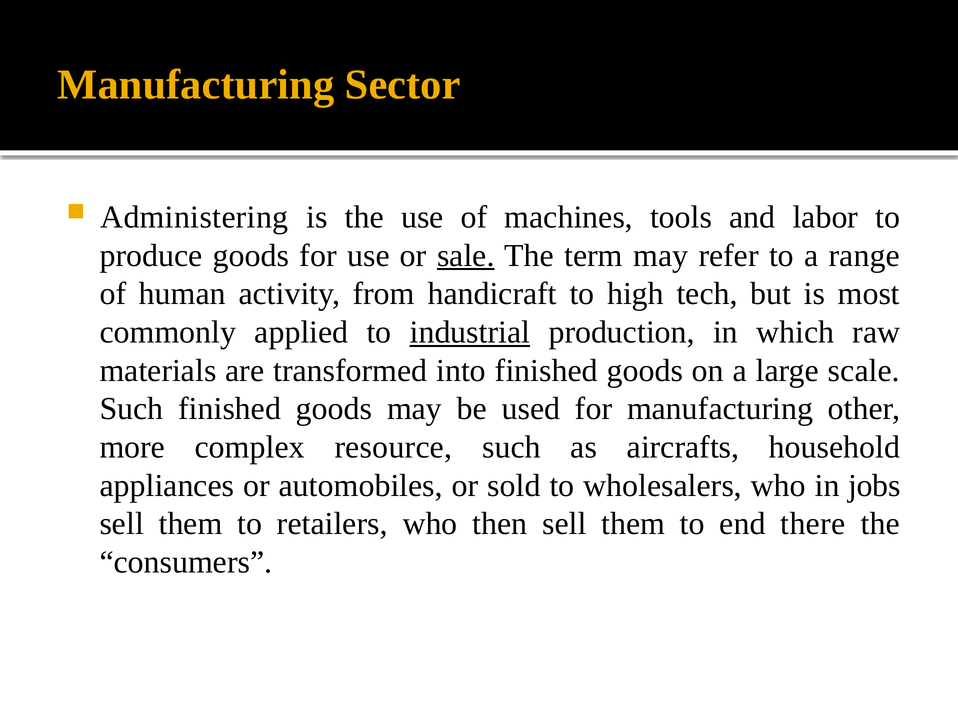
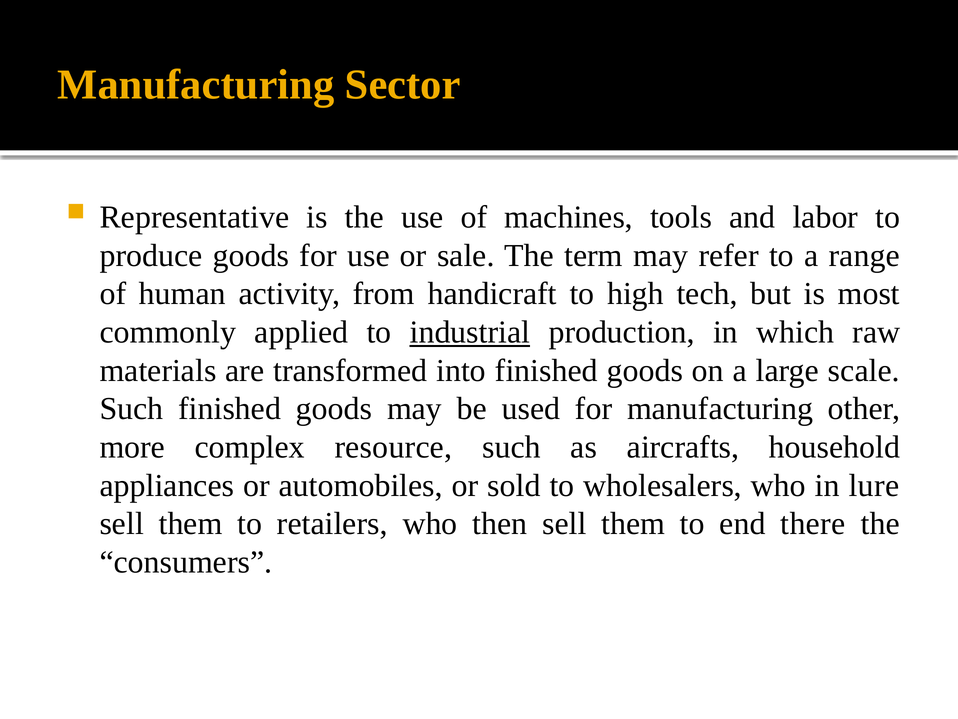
Administering: Administering -> Representative (194, 217)
sale underline: present -> none (466, 255)
jobs: jobs -> lure (874, 485)
